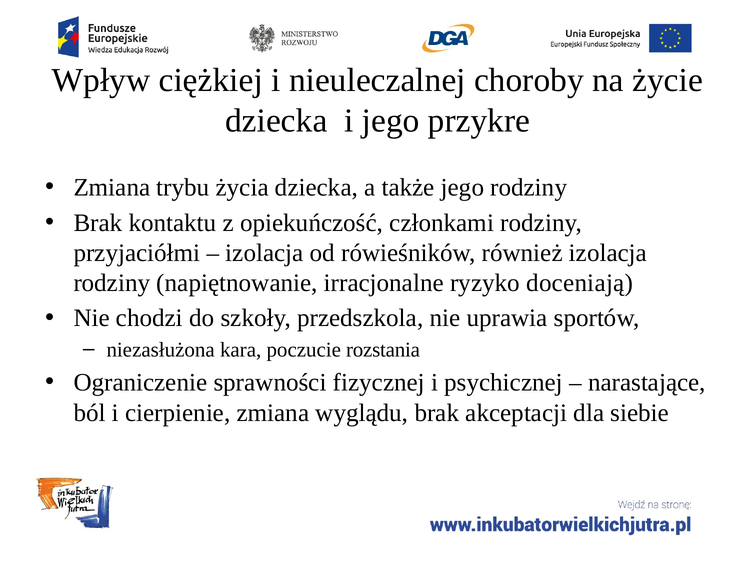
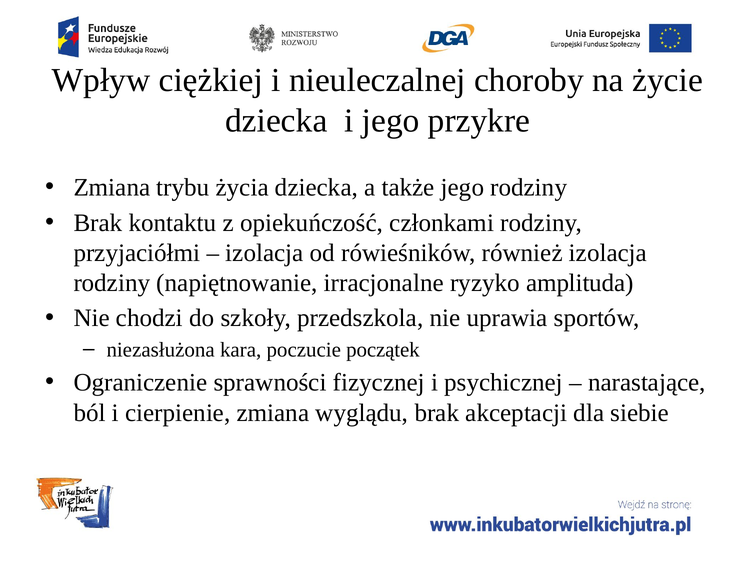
doceniają: doceniają -> amplituda (580, 283)
rozstania: rozstania -> początek (383, 350)
